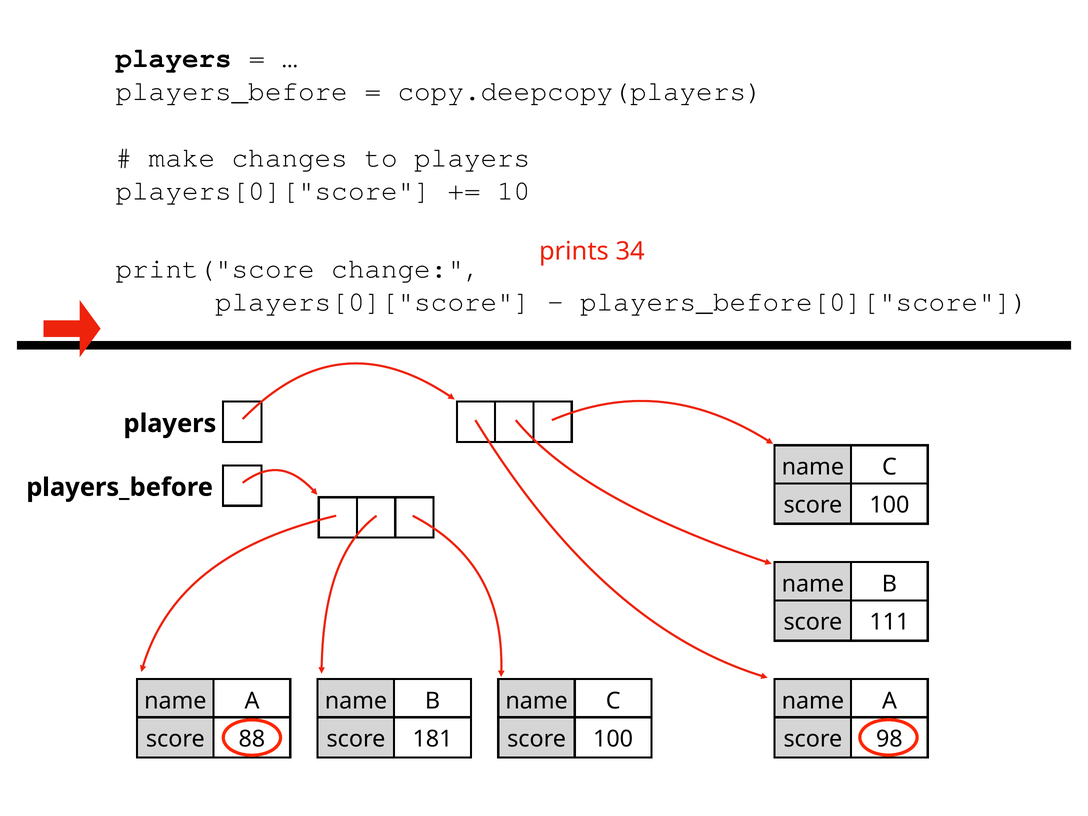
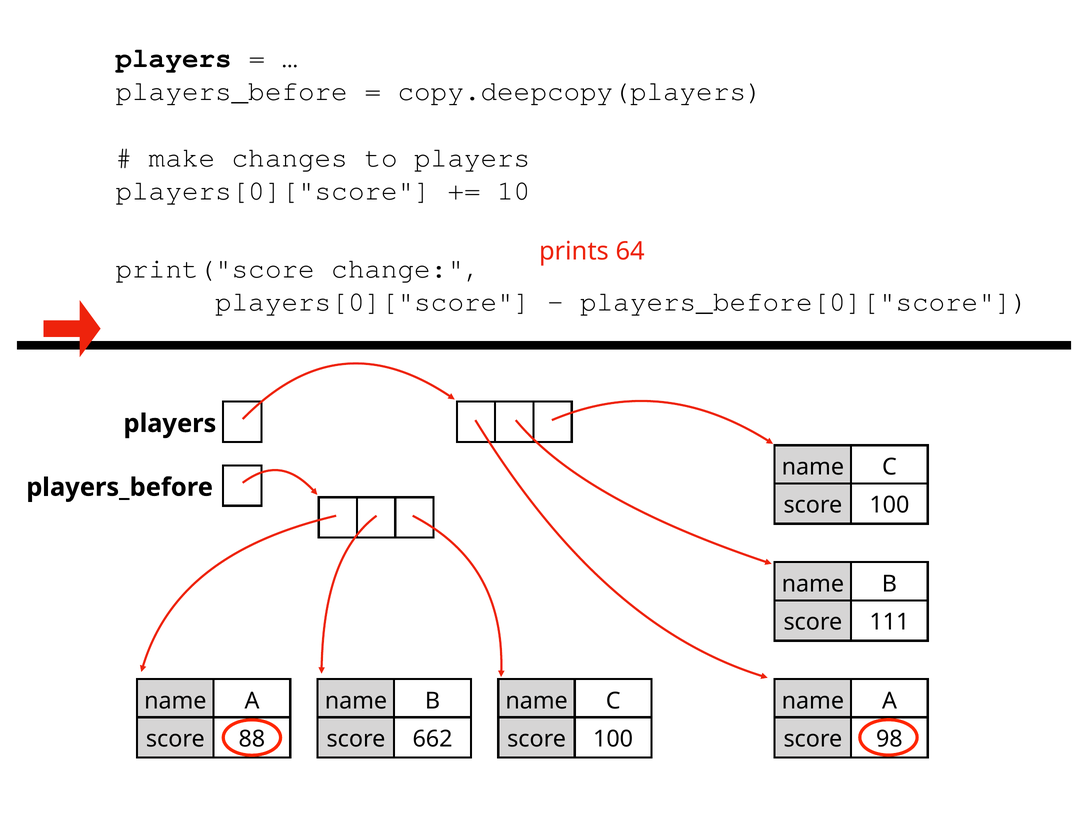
34: 34 -> 64 (630, 251)
181: 181 -> 662 (433, 739)
